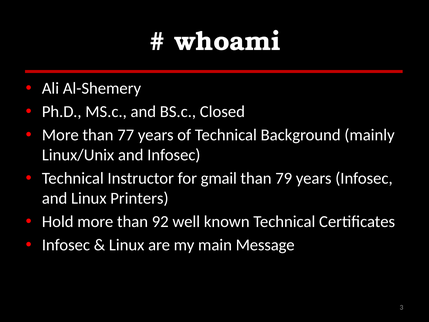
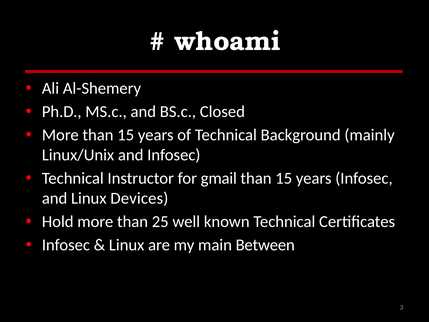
More than 77: 77 -> 15 (126, 135)
79: 79 -> 15 (284, 178)
Printers: Printers -> Devices (139, 198)
92: 92 -> 25 (160, 222)
Message: Message -> Between (265, 245)
